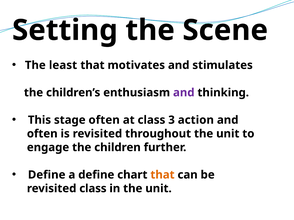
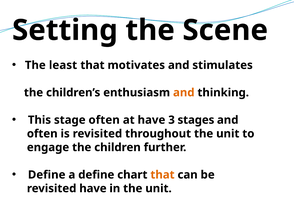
and colour: purple -> orange (184, 93)
at class: class -> have (151, 120)
action: action -> stages (196, 120)
revisited class: class -> have (93, 189)
